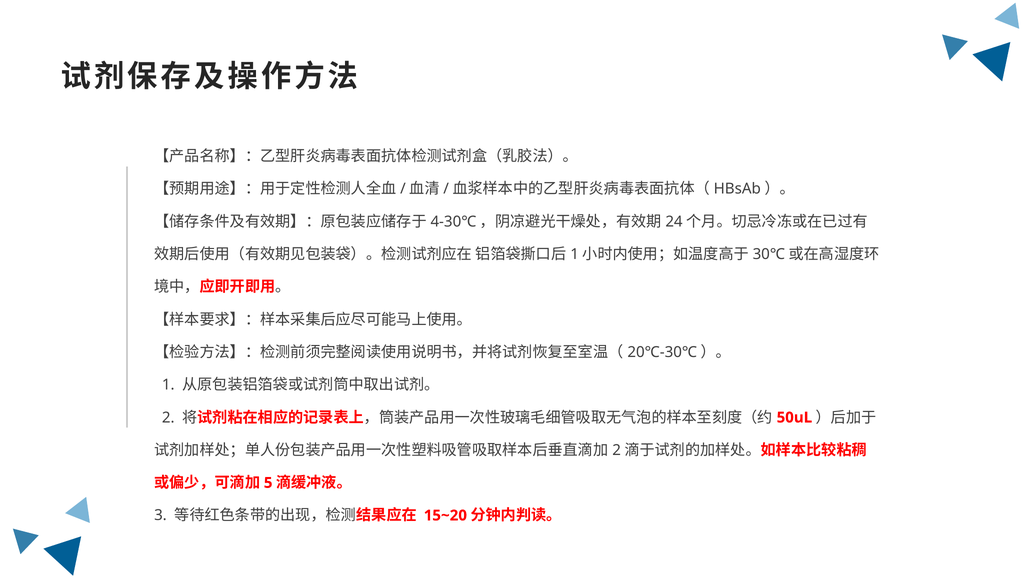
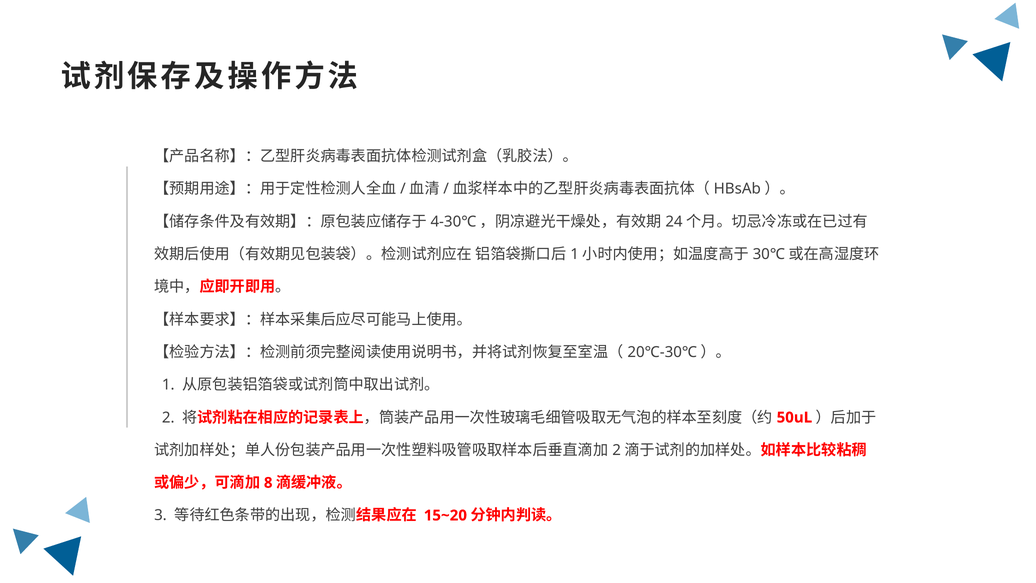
5: 5 -> 8 (268, 483)
